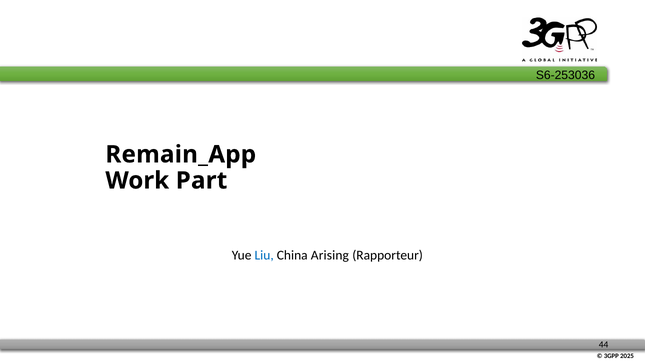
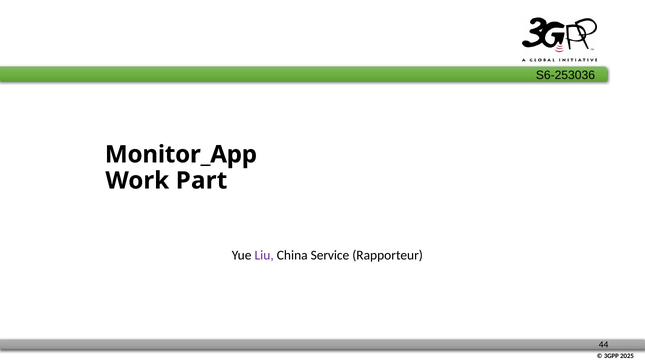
Remain_App: Remain_App -> Monitor_App (181, 154)
Liu colour: blue -> purple (264, 255)
Arising: Arising -> Service (330, 255)
